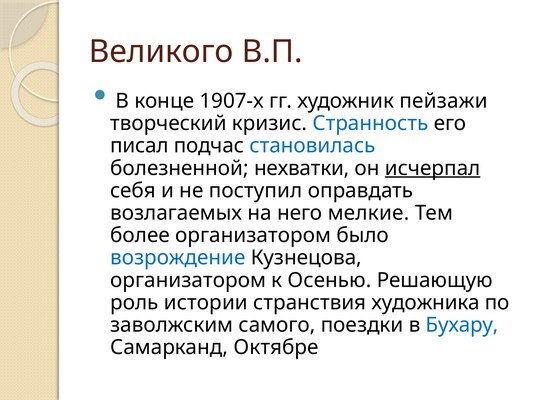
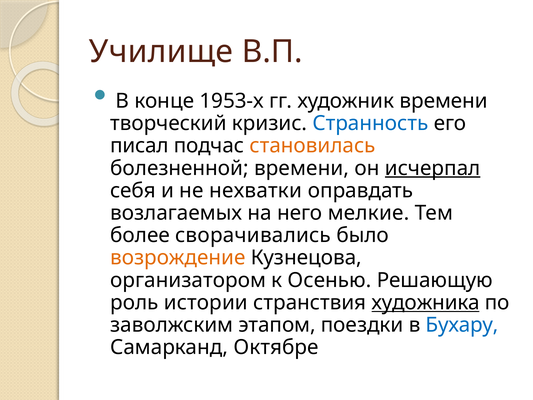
Великого: Великого -> Училище (161, 52)
1907-х: 1907-х -> 1953-х (232, 101)
художник пейзажи: пейзажи -> времени (444, 101)
становилась colour: blue -> orange (313, 146)
болезненной нехватки: нехватки -> времени (302, 168)
поступил: поступил -> нехватки (256, 190)
более организатором: организатором -> сворачивались (253, 235)
возрождение colour: blue -> orange (178, 258)
художника underline: none -> present (426, 302)
самого: самого -> этапом (277, 325)
